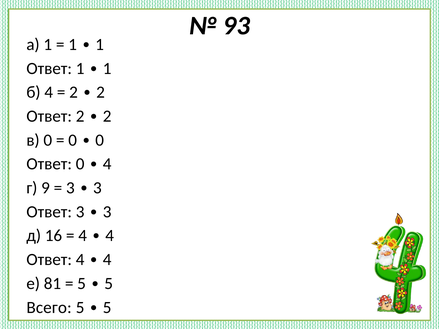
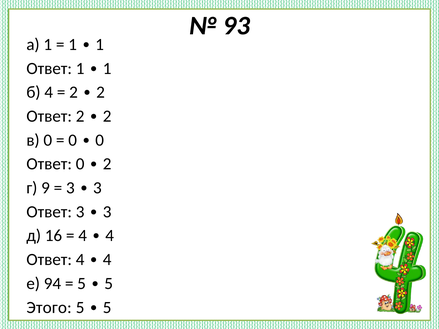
0 4: 4 -> 2 (107, 164)
81: 81 -> 94 (52, 284)
Всего: Всего -> Этого (49, 308)
